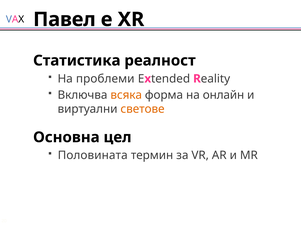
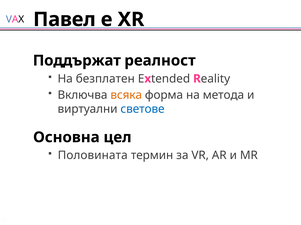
Статистика: Статистика -> Поддържат (77, 61)
проблеми: проблеми -> безплатен (105, 79)
онлайн: онлайн -> метода (223, 95)
светове colour: orange -> blue (143, 109)
